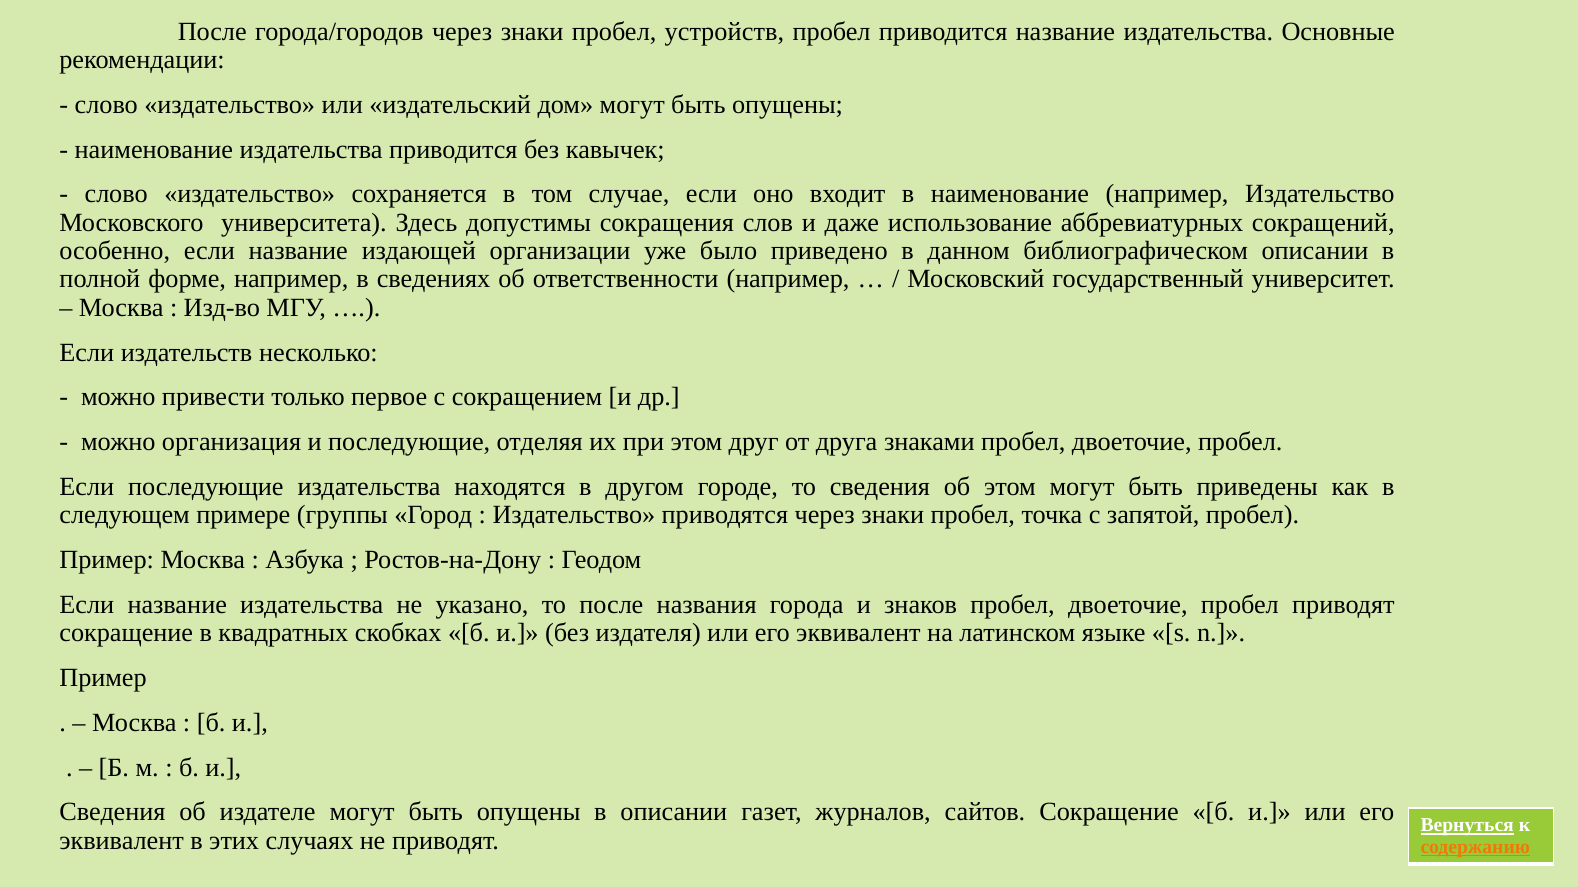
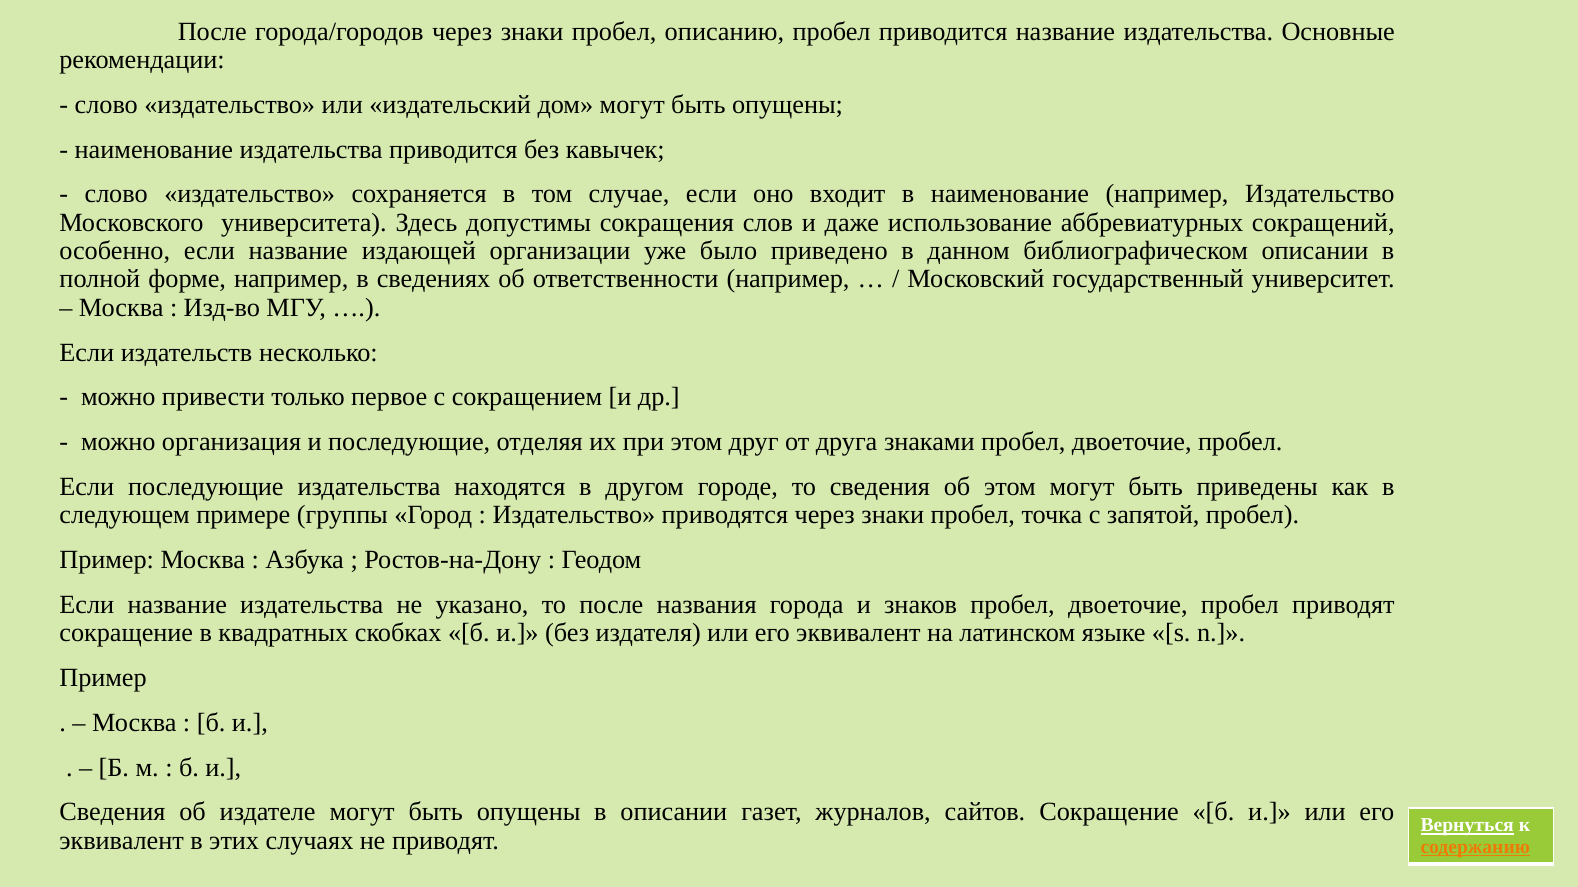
устройств: устройств -> описанию (724, 31)
